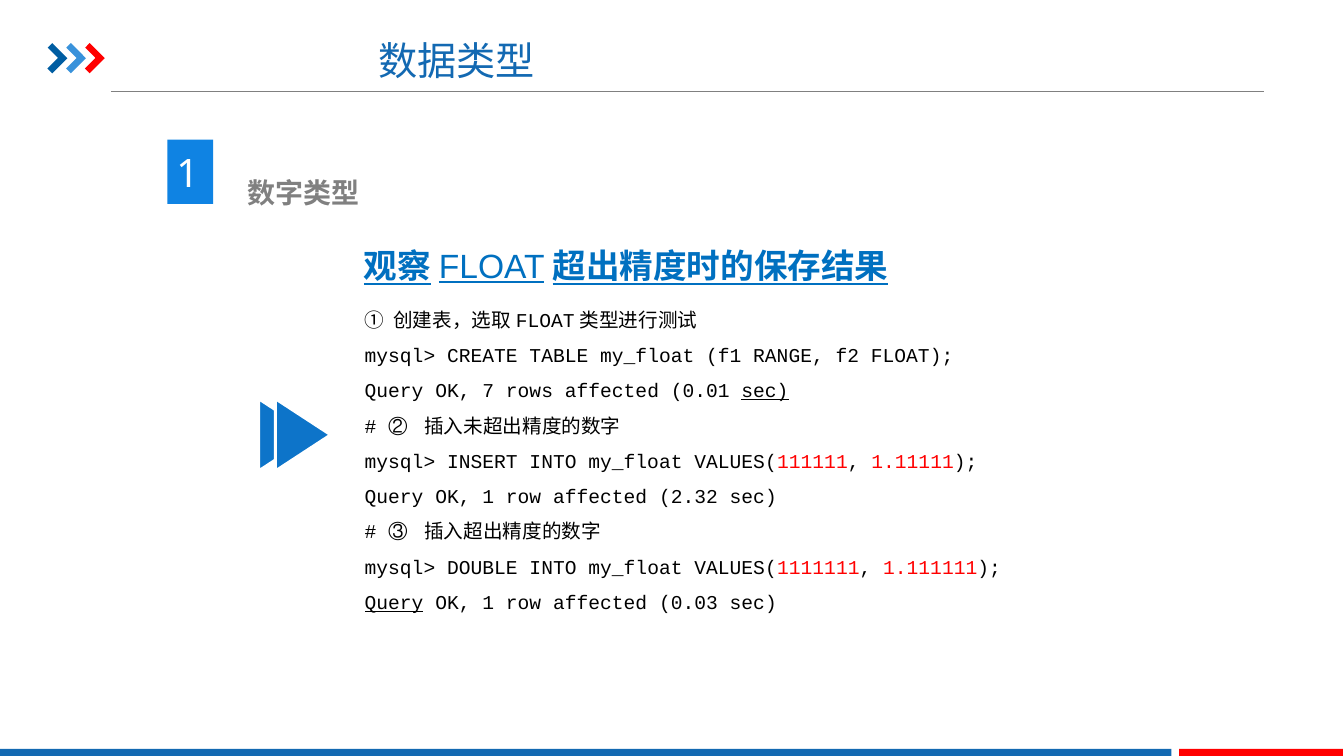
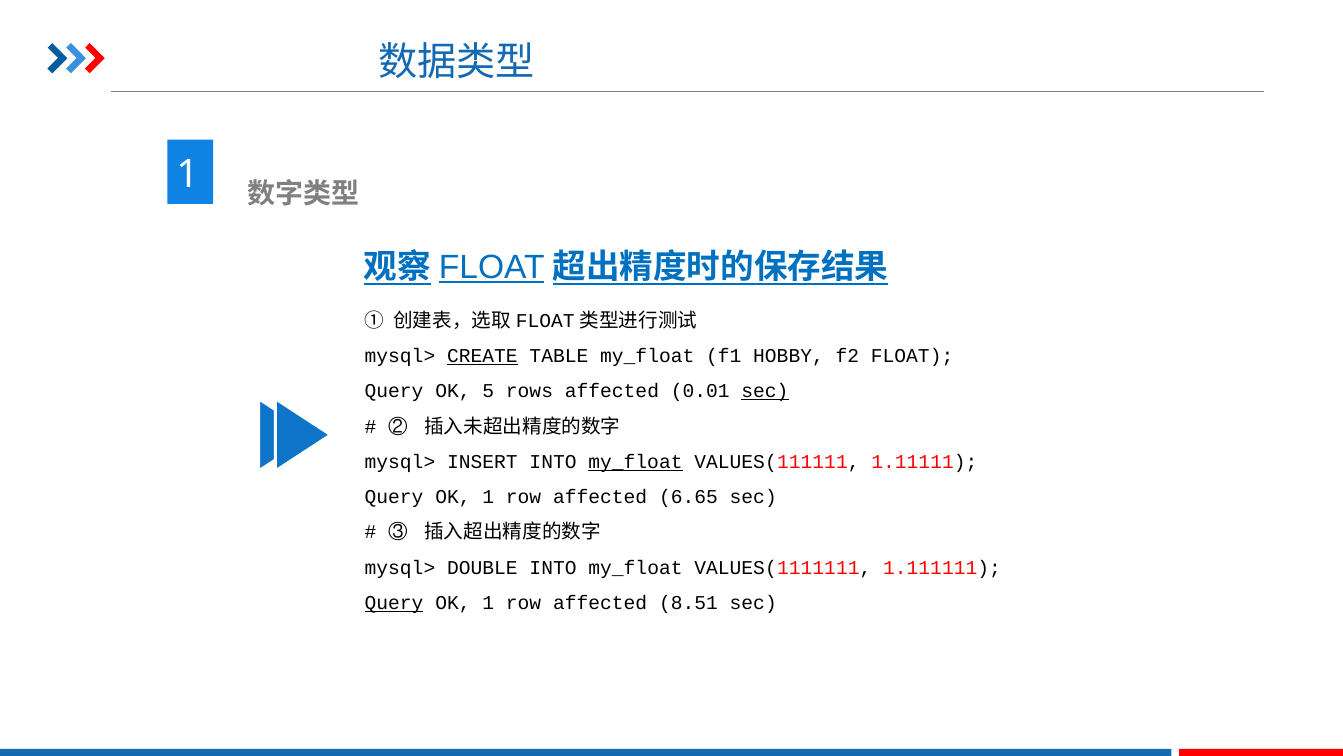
CREATE underline: none -> present (482, 356)
RANGE: RANGE -> HOBBY (788, 356)
7: 7 -> 5 (488, 391)
my_float underline: none -> present (635, 462)
2.32: 2.32 -> 6.65 (688, 497)
0.03: 0.03 -> 8.51 (688, 603)
